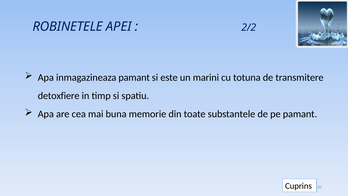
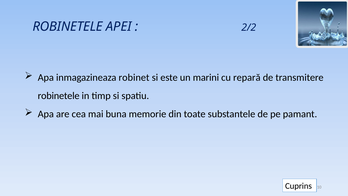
inmagazineaza pamant: pamant -> robinet (134, 77)
totuna: totuna -> repară (247, 77)
detoxfiere: detoxfiere -> robinetele (59, 96)
